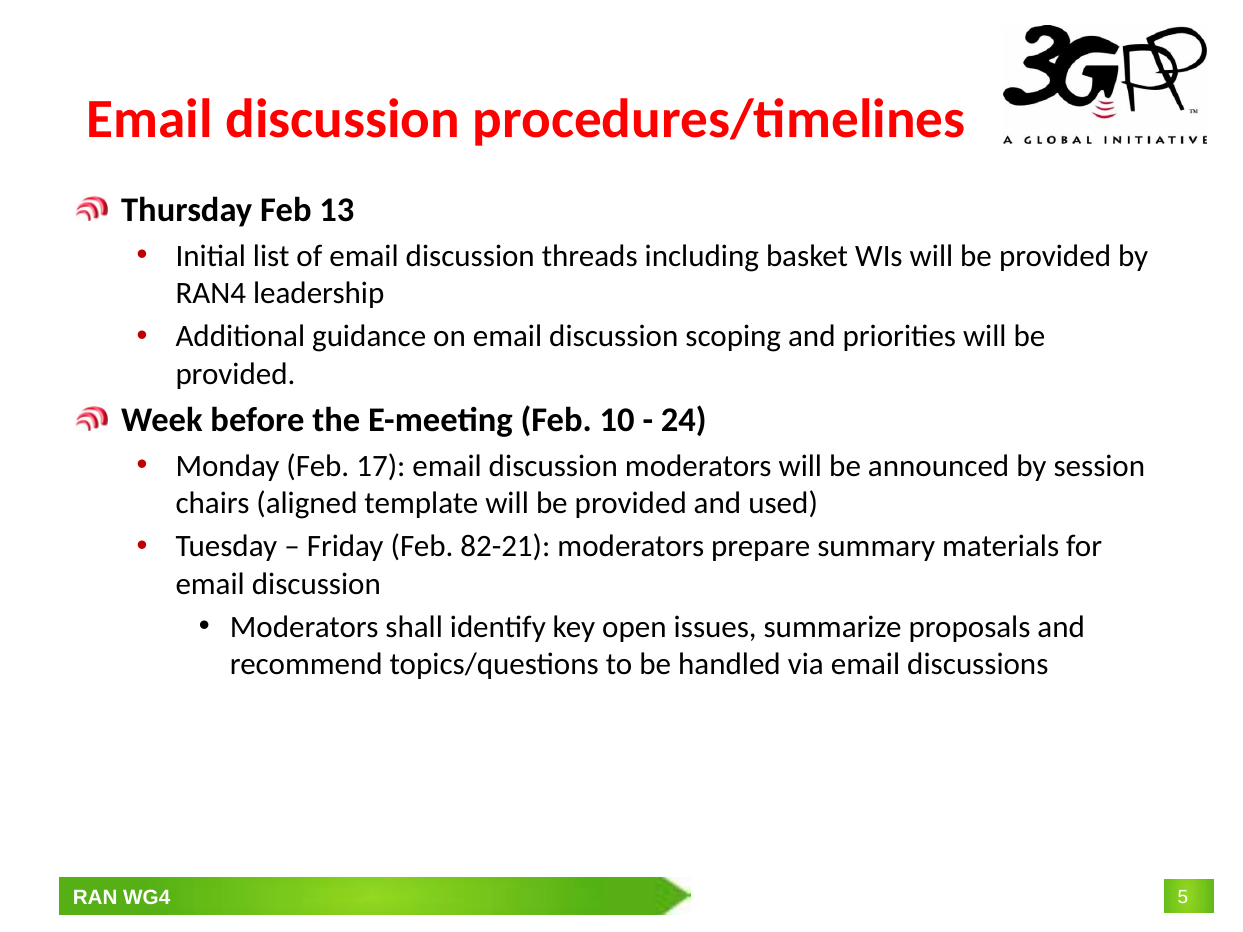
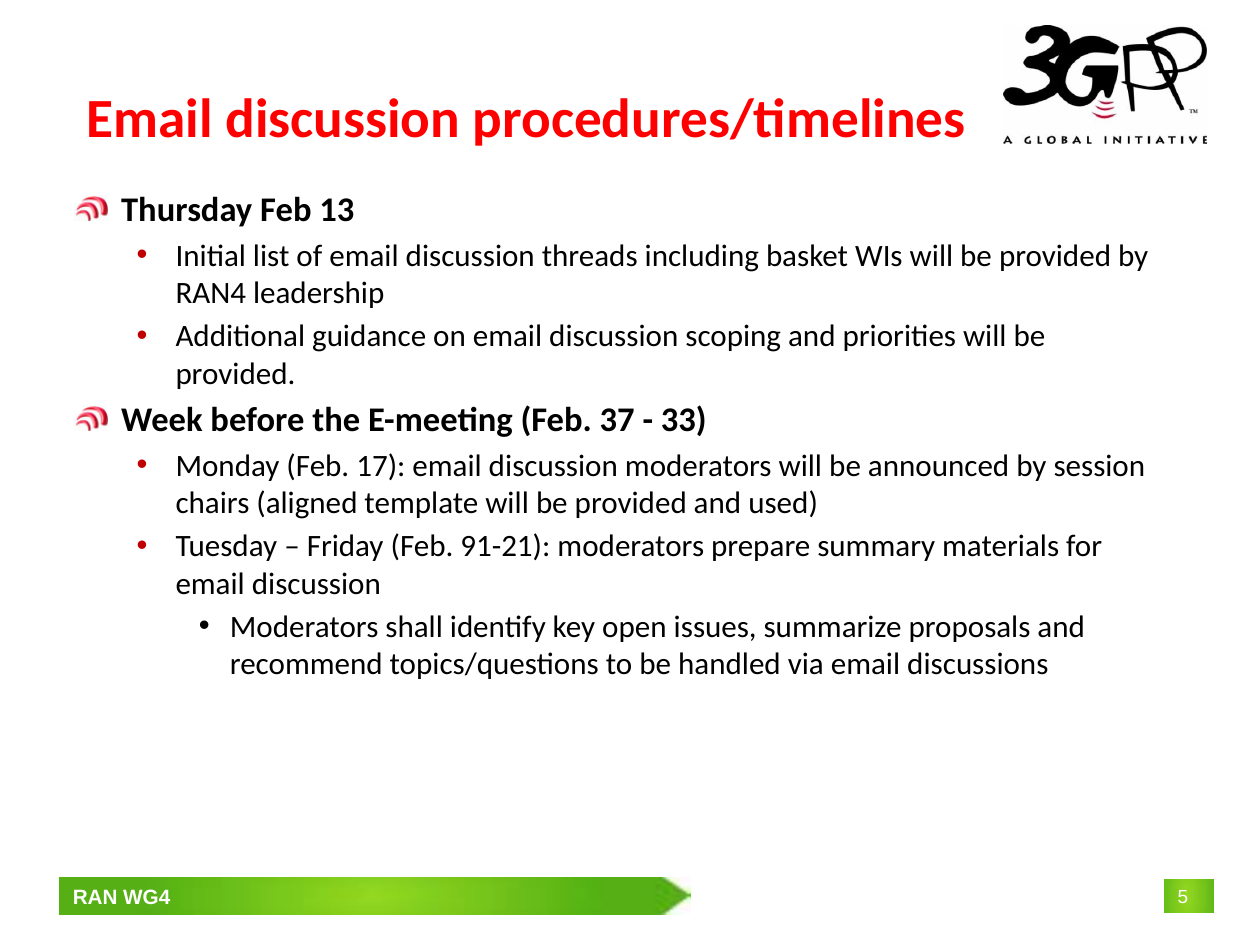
10: 10 -> 37 (617, 421)
24: 24 -> 33 (684, 421)
82-21: 82-21 -> 91-21 (505, 547)
